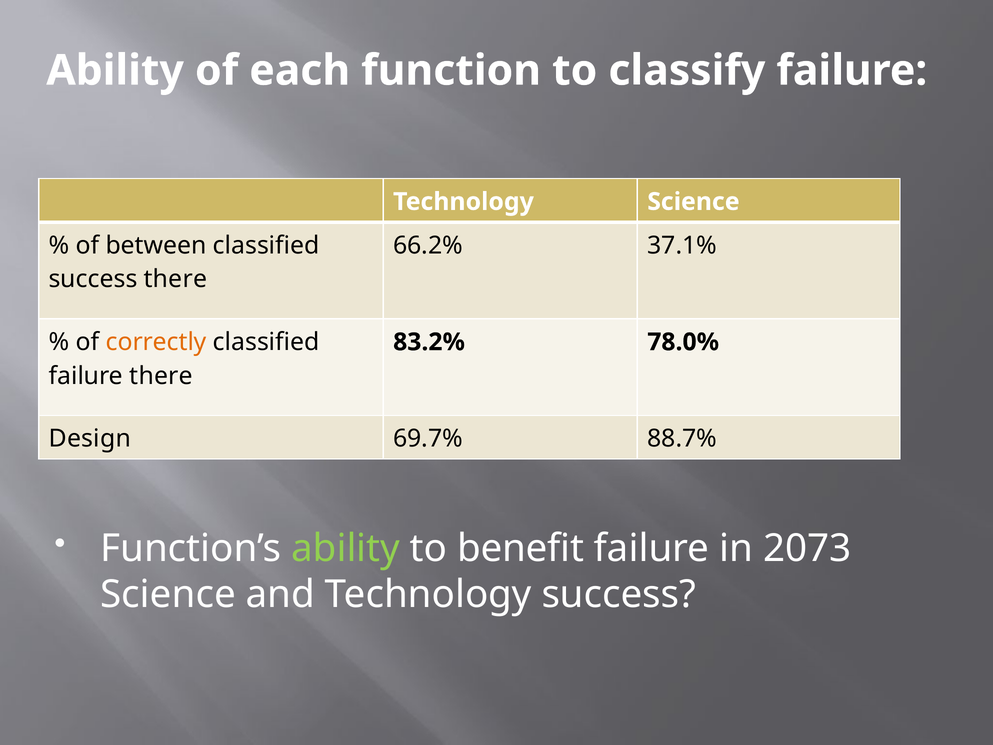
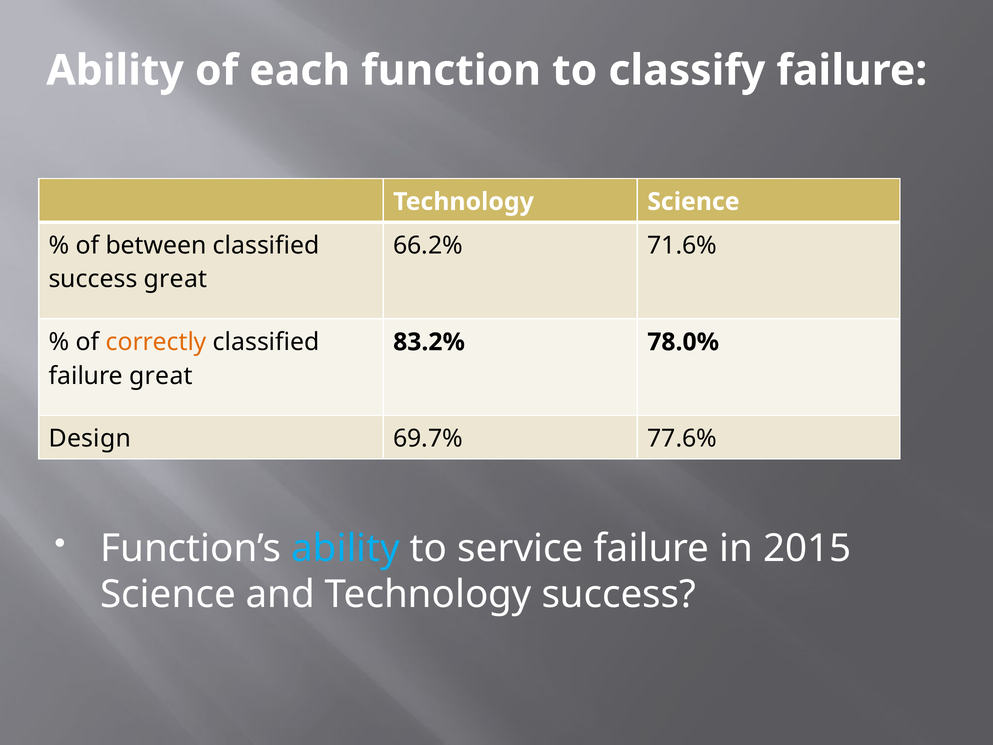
37.1%: 37.1% -> 71.6% (682, 245)
success there: there -> great (175, 279)
failure there: there -> great (161, 376)
88.7%: 88.7% -> 77.6% (682, 438)
ability colour: light green -> light blue (346, 548)
benefit: benefit -> service (520, 548)
2073: 2073 -> 2015 (807, 548)
